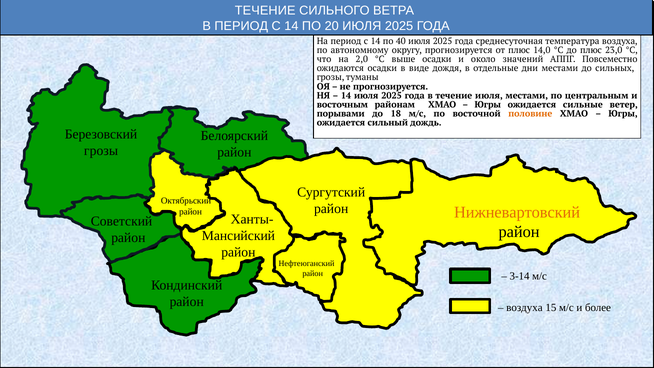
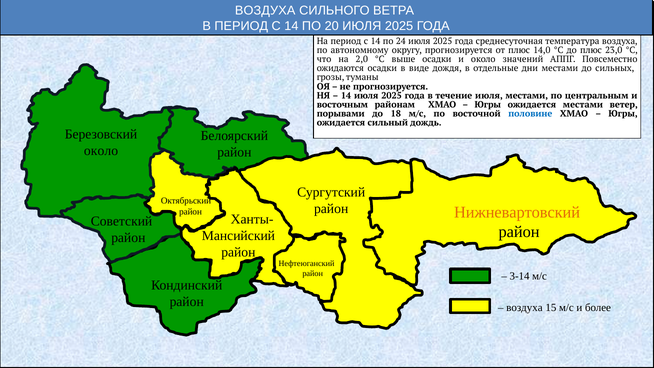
ТЕЧЕНИЕ: ТЕЧЕНИЕ -> ВОЗДУХА (265, 11)
40: 40 -> 24 (401, 41)
ожидается сильные: сильные -> местами (583, 105)
половине colour: orange -> blue (530, 114)
грозы: грозы -> около (101, 151)
